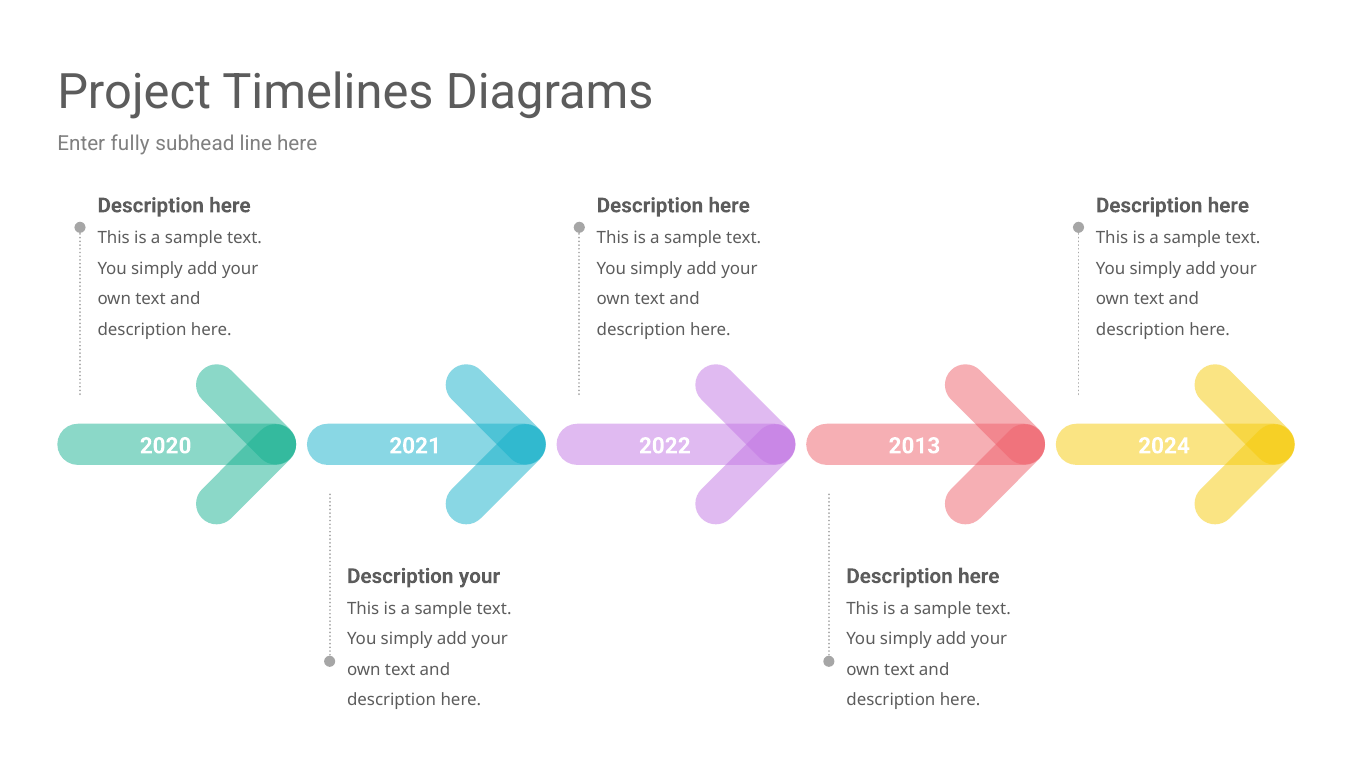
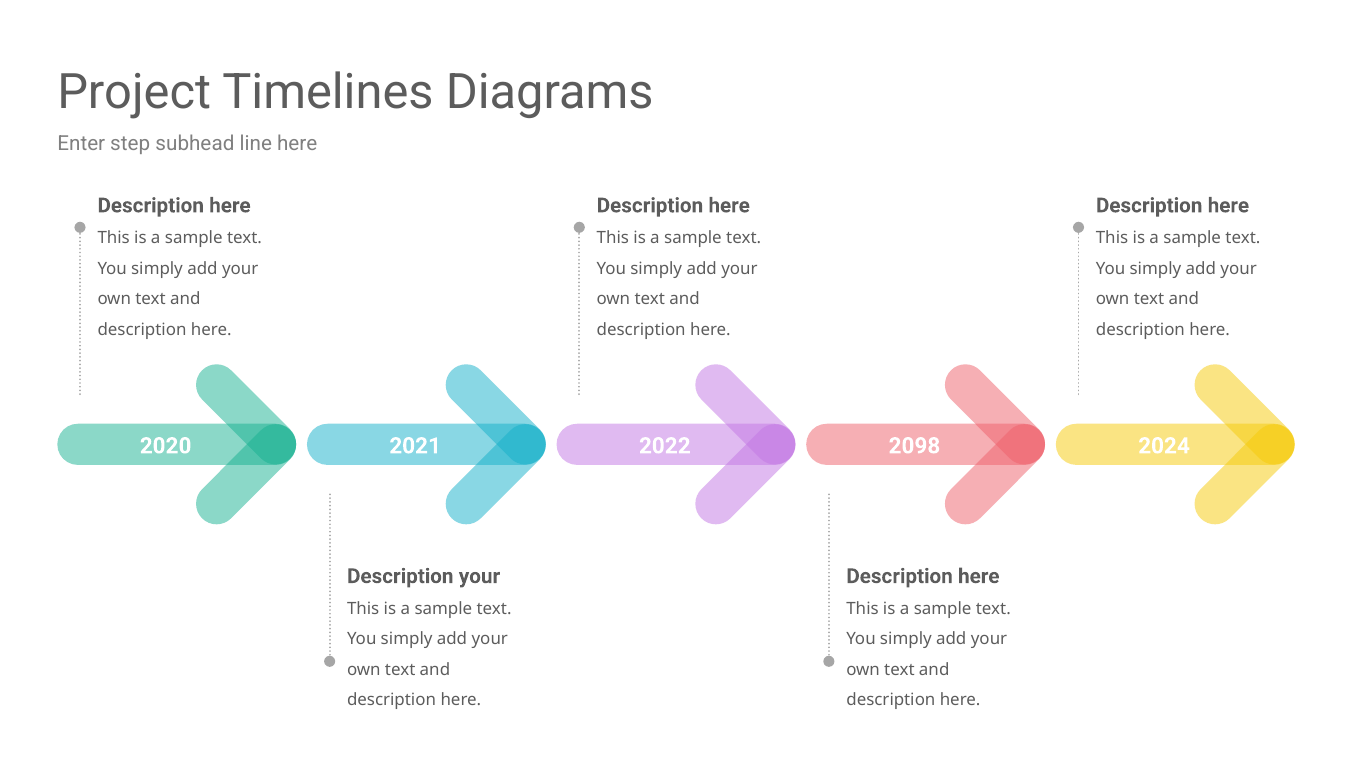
fully: fully -> step (130, 143)
2013: 2013 -> 2098 (914, 446)
